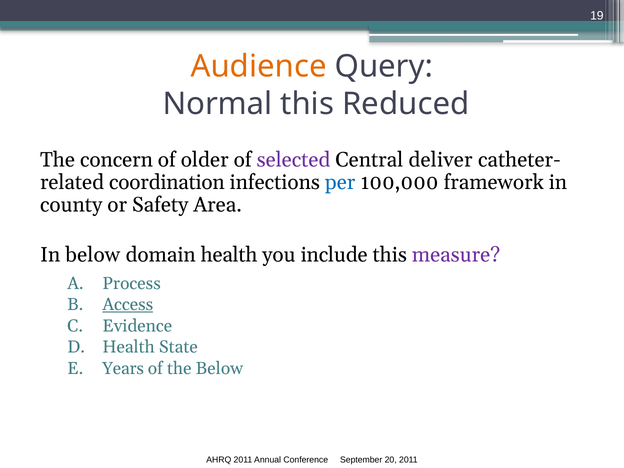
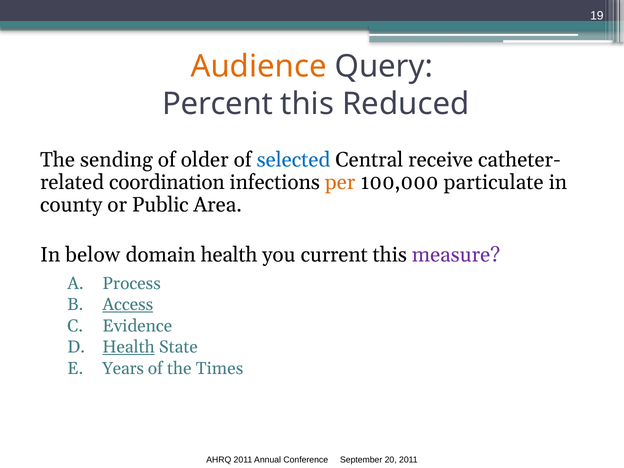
Normal: Normal -> Percent (218, 104)
concern: concern -> sending (116, 160)
selected colour: purple -> blue (294, 160)
deliver: deliver -> receive (441, 160)
per colour: blue -> orange (340, 182)
framework: framework -> particulate (494, 182)
Safety: Safety -> Public (160, 205)
include: include -> current (334, 255)
Health underline: none -> present (129, 347)
the Below: Below -> Times (220, 369)
